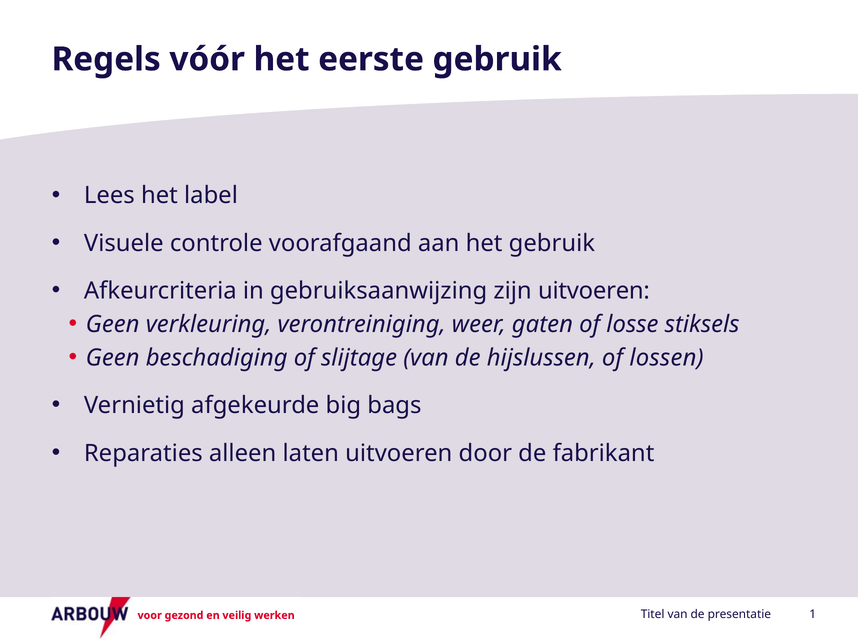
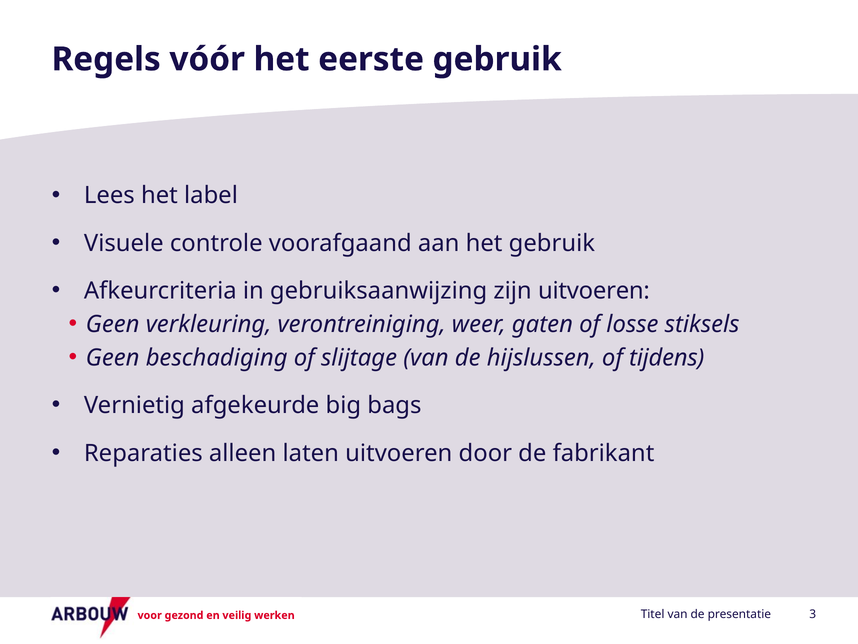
lossen: lossen -> tijdens (667, 357)
1: 1 -> 3 (813, 614)
